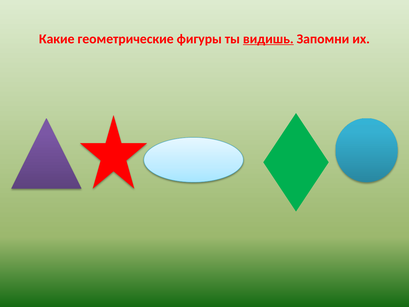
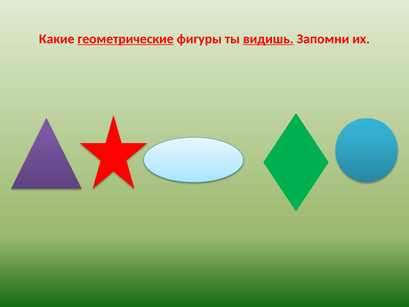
геометрические underline: none -> present (126, 39)
